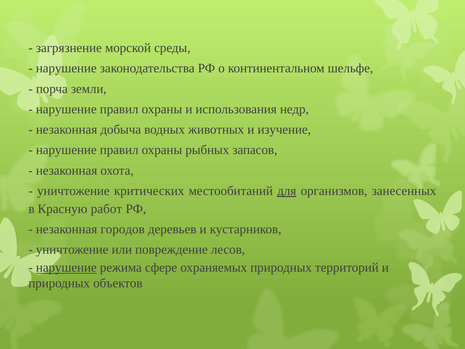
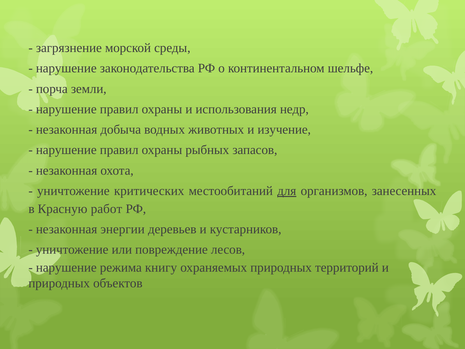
городов: городов -> энергии (123, 229)
нарушение underline: present -> none (66, 268)
сфере: сфере -> книгу (161, 268)
